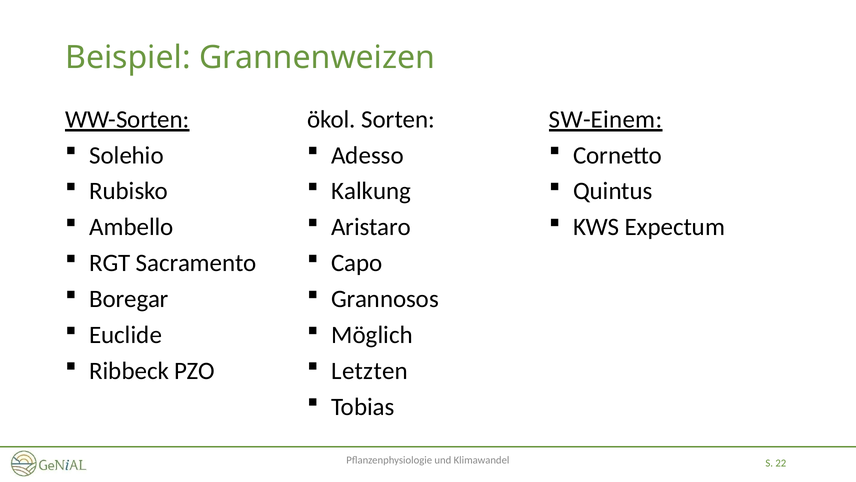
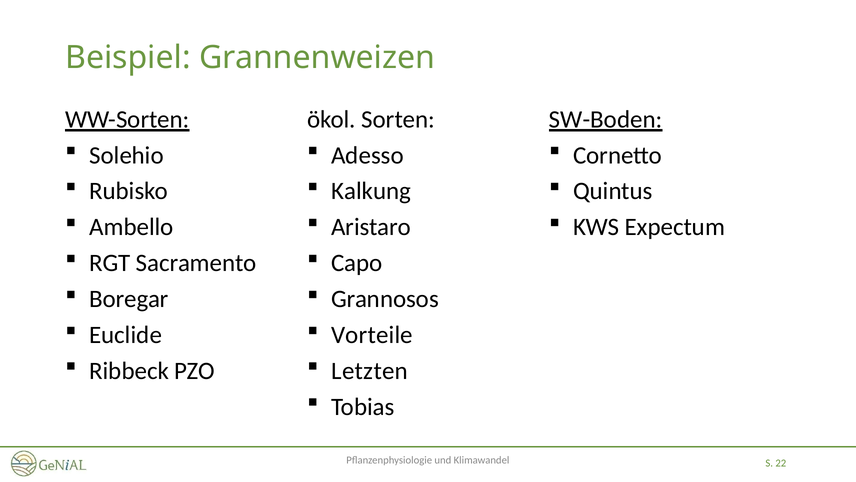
SW-Einem: SW-Einem -> SW-Boden (606, 119)
Möglich: Möglich -> Vorteile (372, 335)
